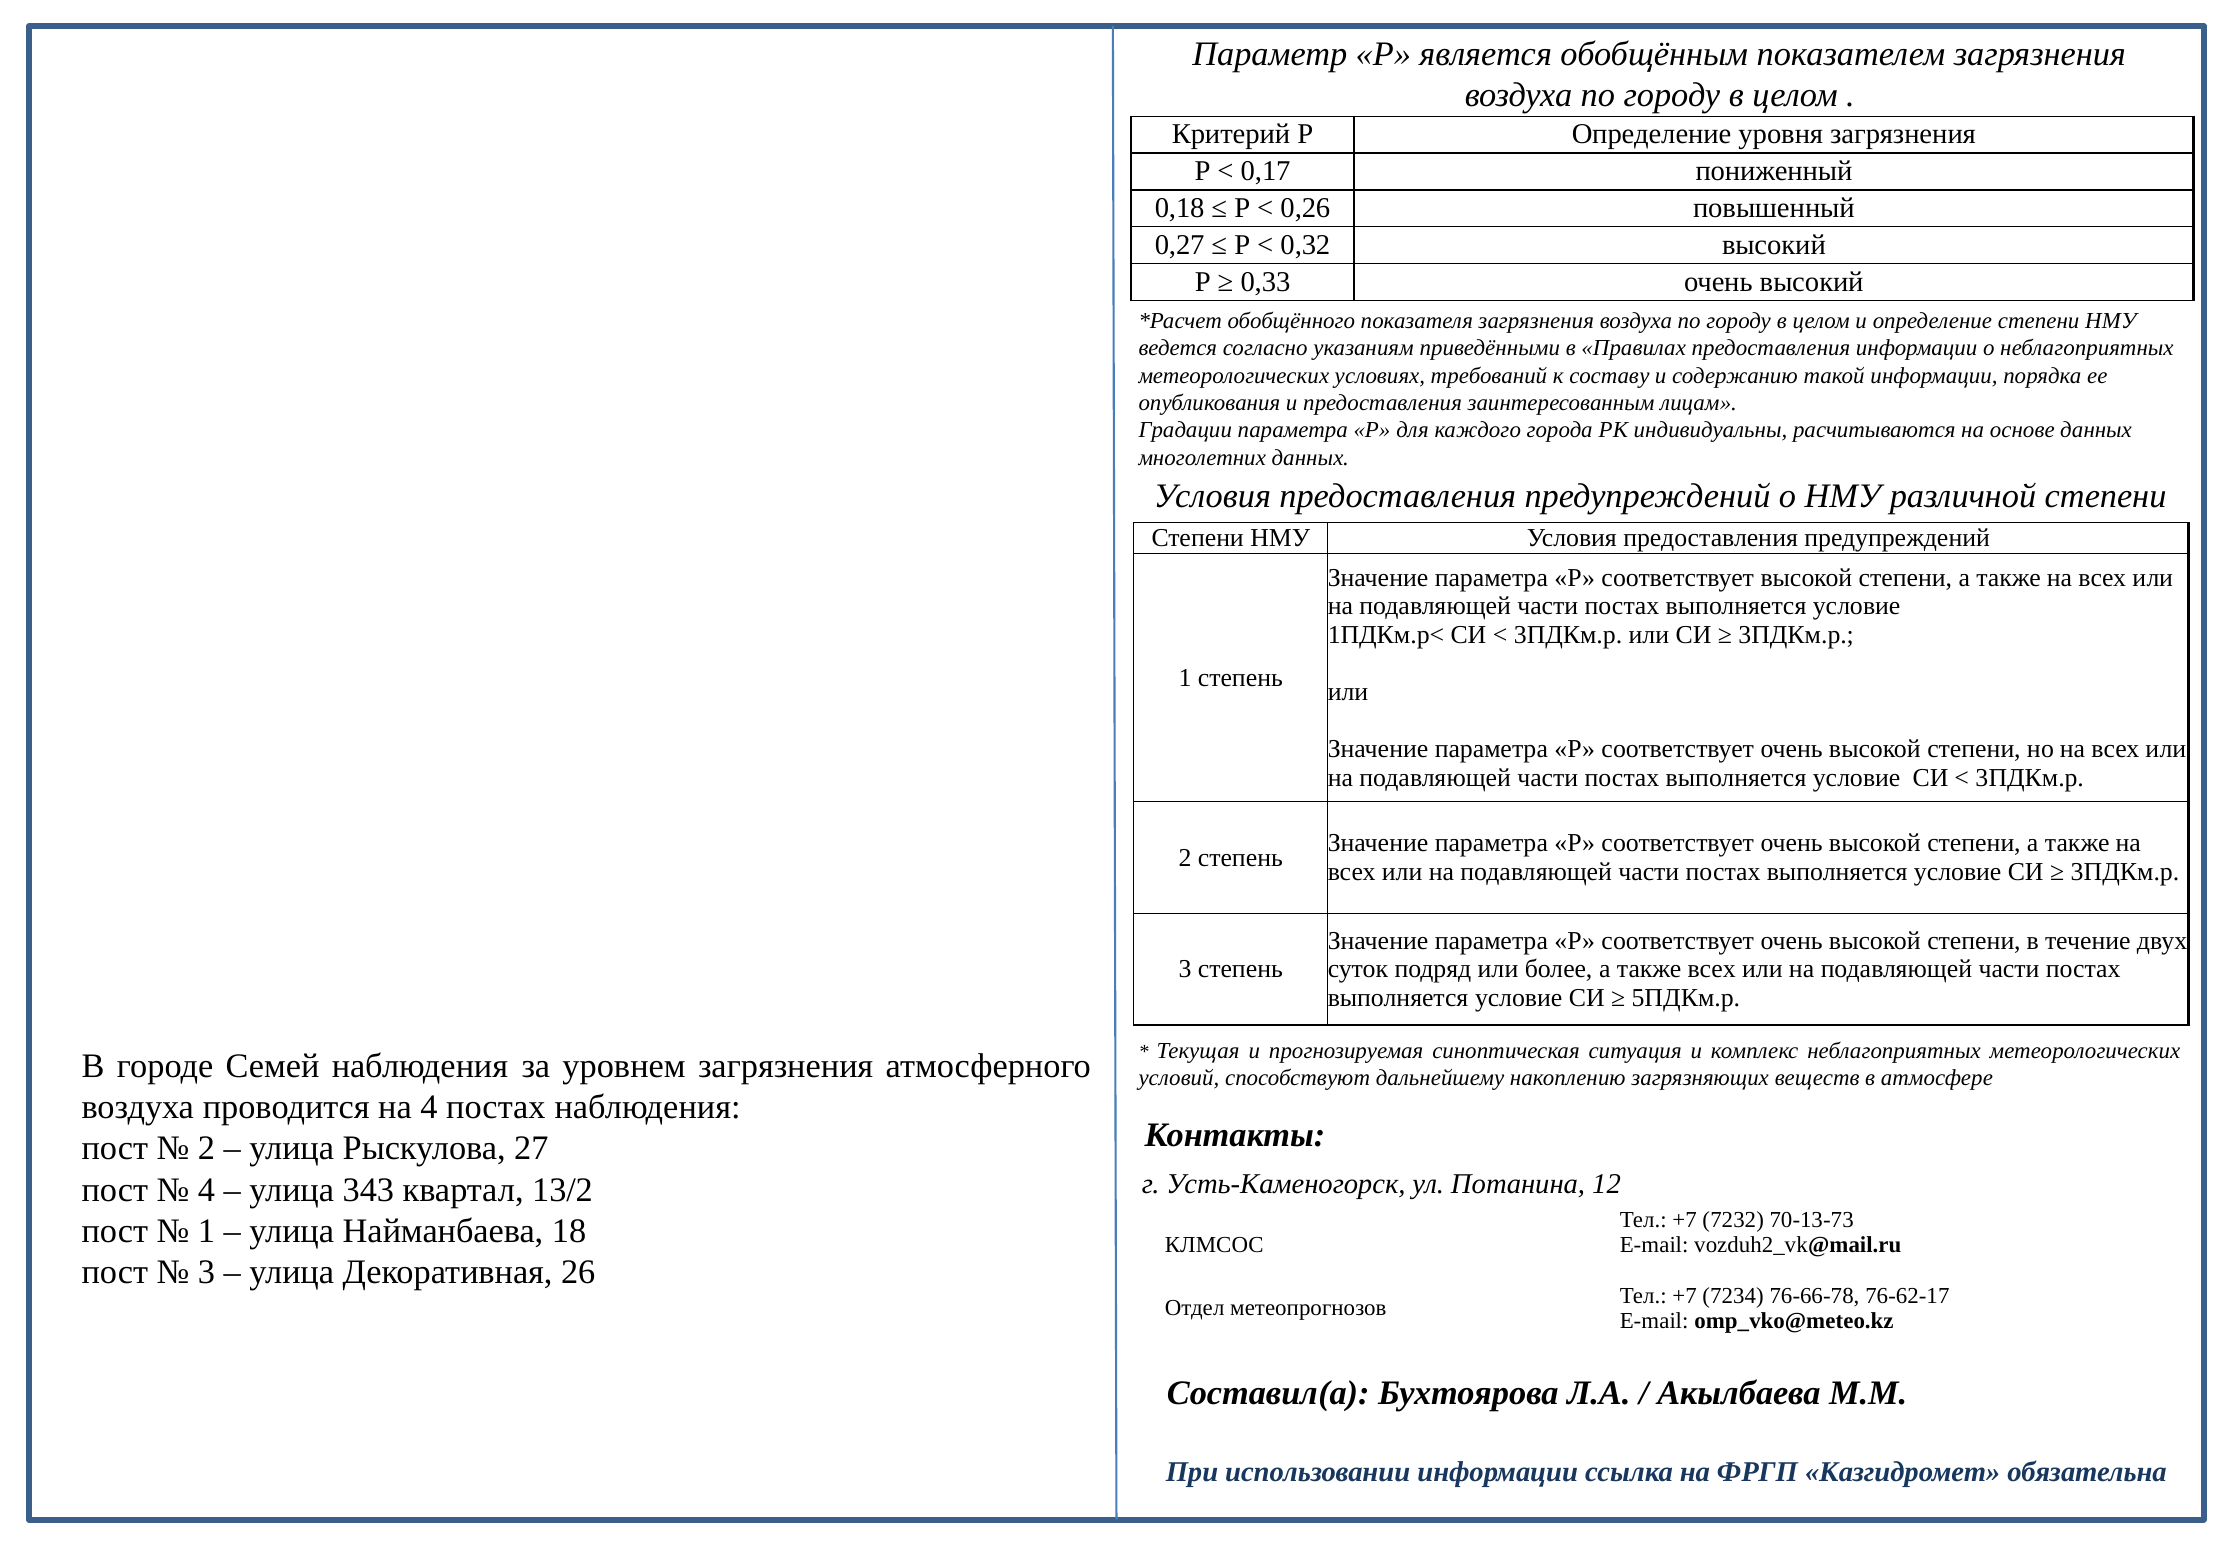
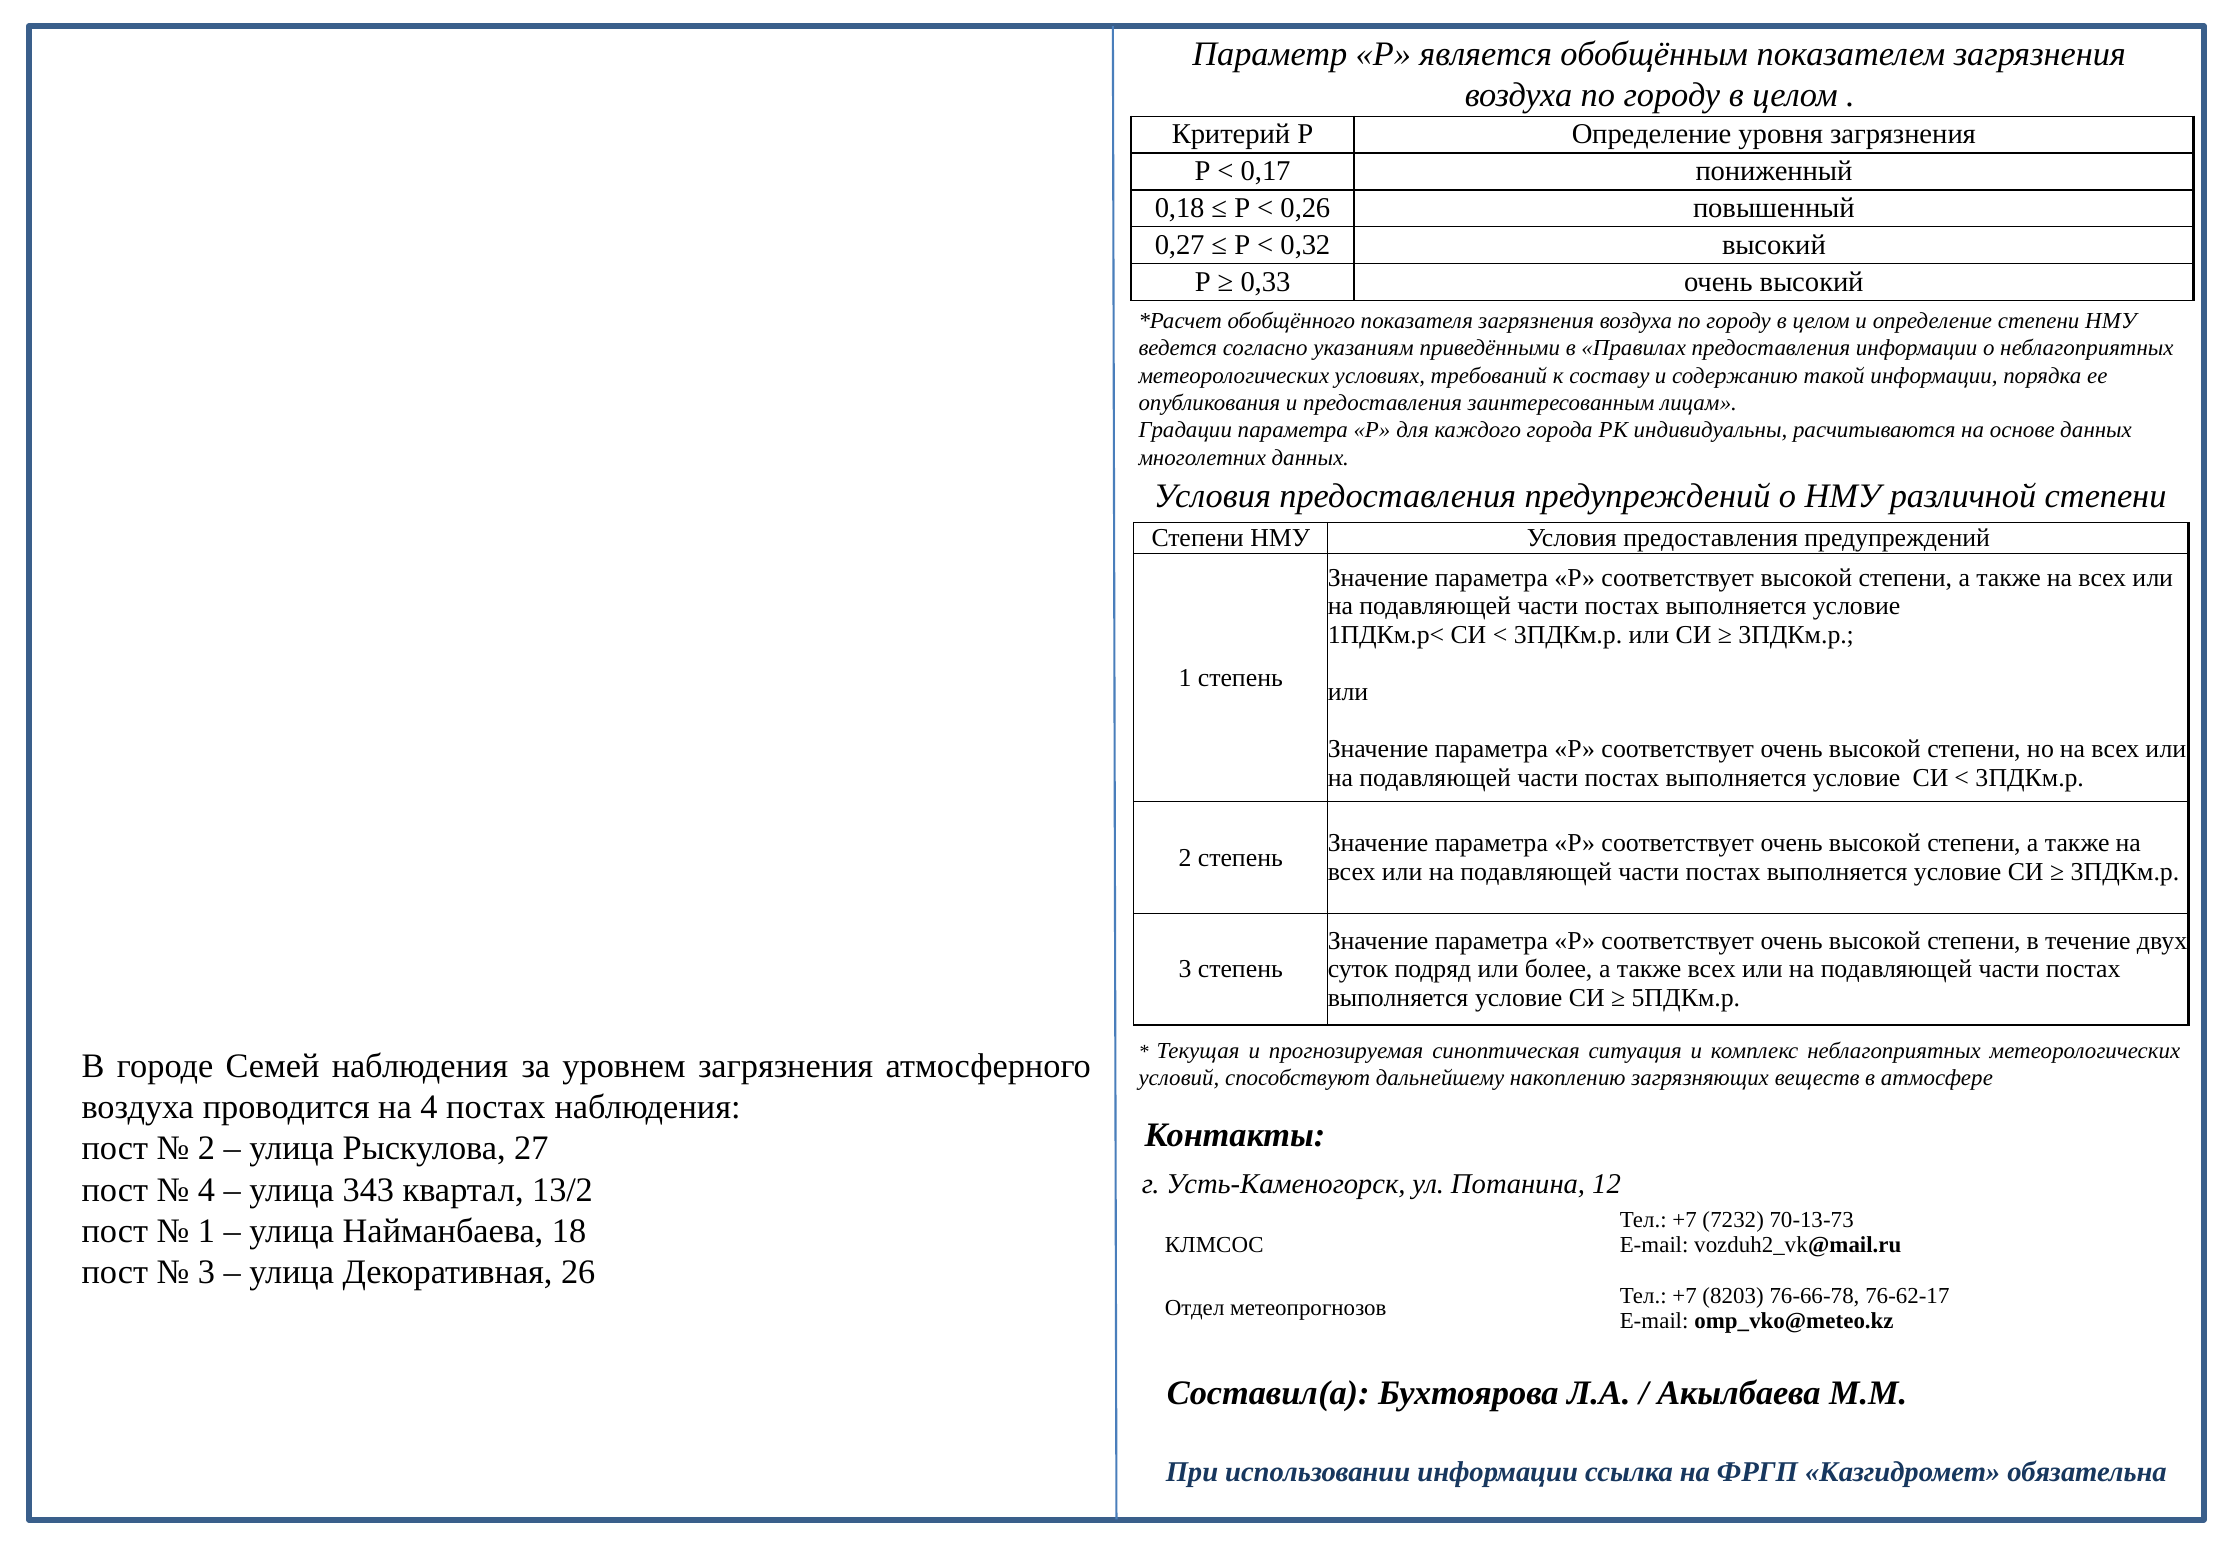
7234: 7234 -> 8203 (1733, 1295)
